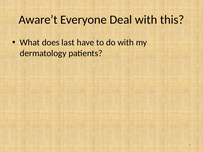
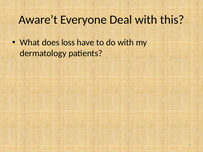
last: last -> loss (68, 43)
